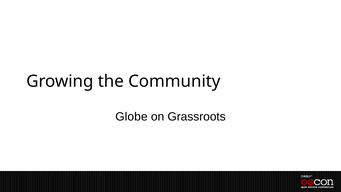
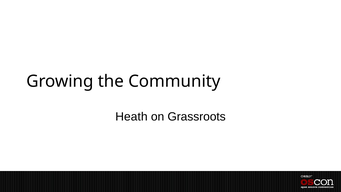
Globe: Globe -> Heath (131, 117)
